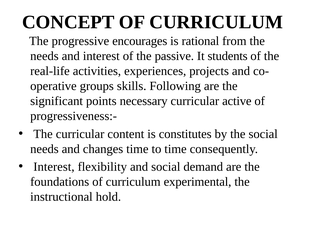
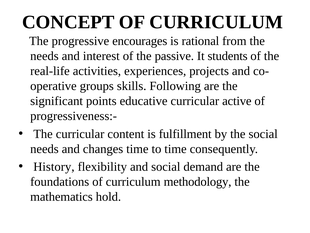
necessary: necessary -> educative (144, 101)
constitutes: constitutes -> fulfillment (185, 134)
Interest: Interest -> History (54, 166)
experimental: experimental -> methodology (198, 181)
instructional: instructional -> mathematics (61, 196)
